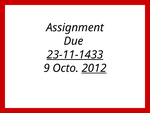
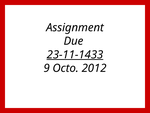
2012 underline: present -> none (94, 68)
